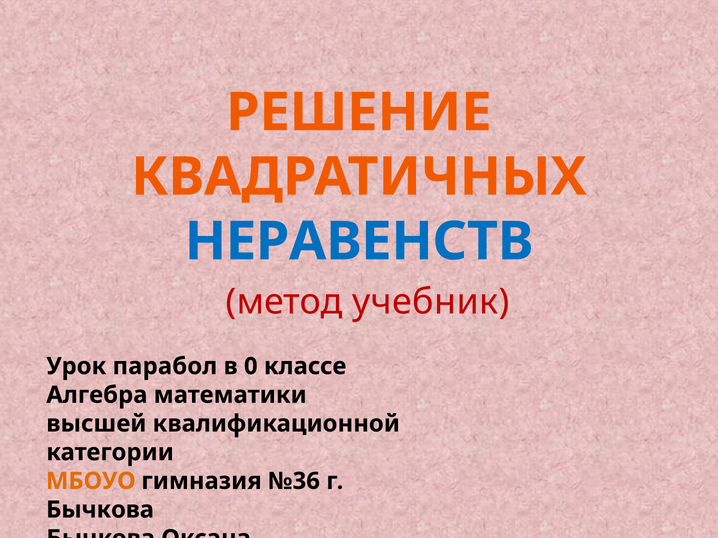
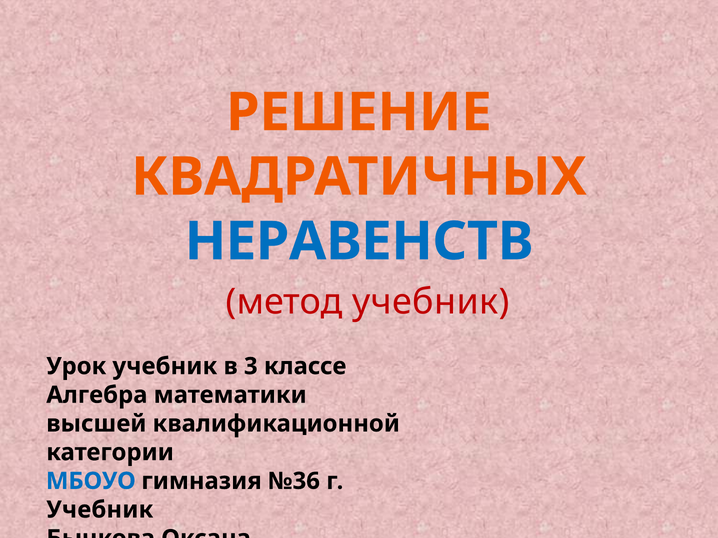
Урок парабол: парабол -> учебник (165, 367)
0: 0 -> 3 (251, 367)
МБОУО colour: orange -> blue (91, 481)
Бычкова: Бычкова -> Учебник (100, 510)
